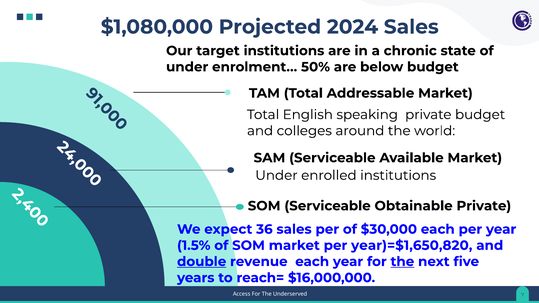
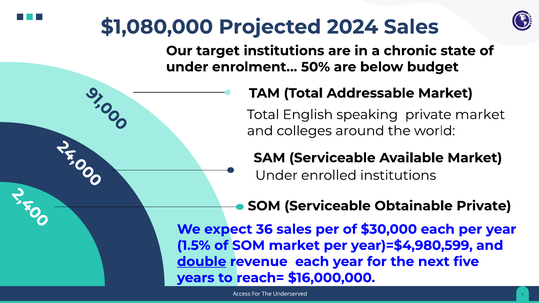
private budget: budget -> market (480, 115)
year)=$1,650,820: year)=$1,650,820 -> year)=$4,980,599 (412, 246)
the underline: present -> none (402, 262)
